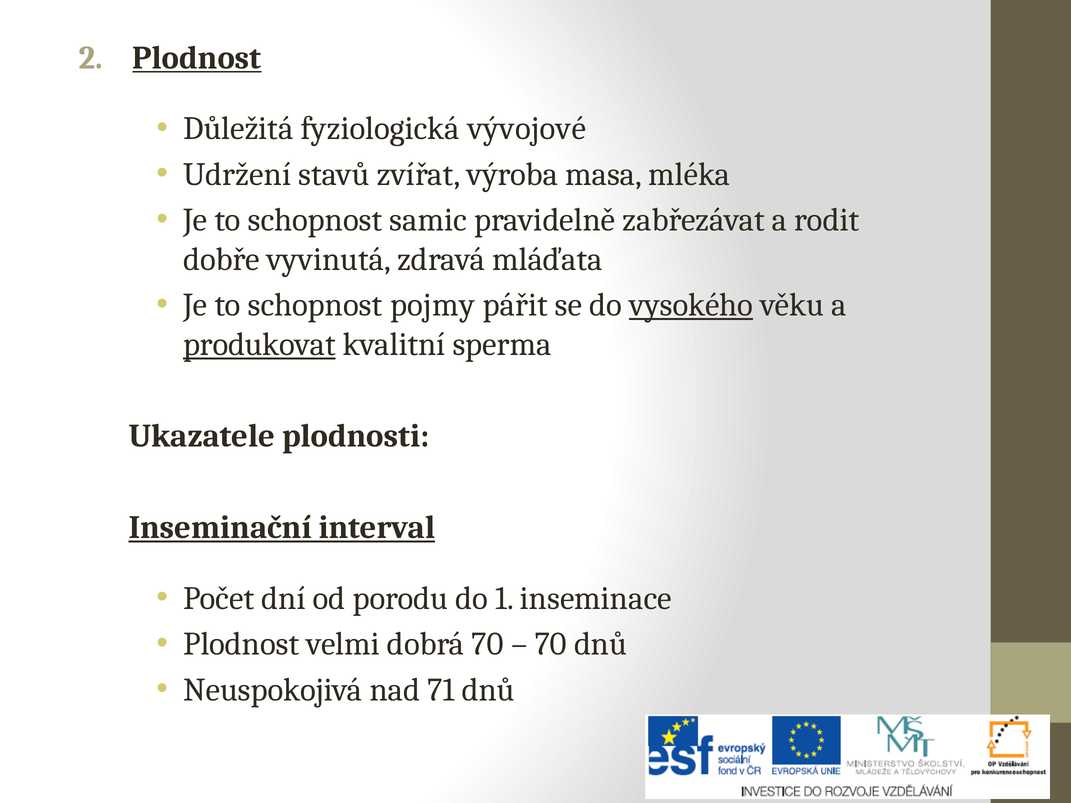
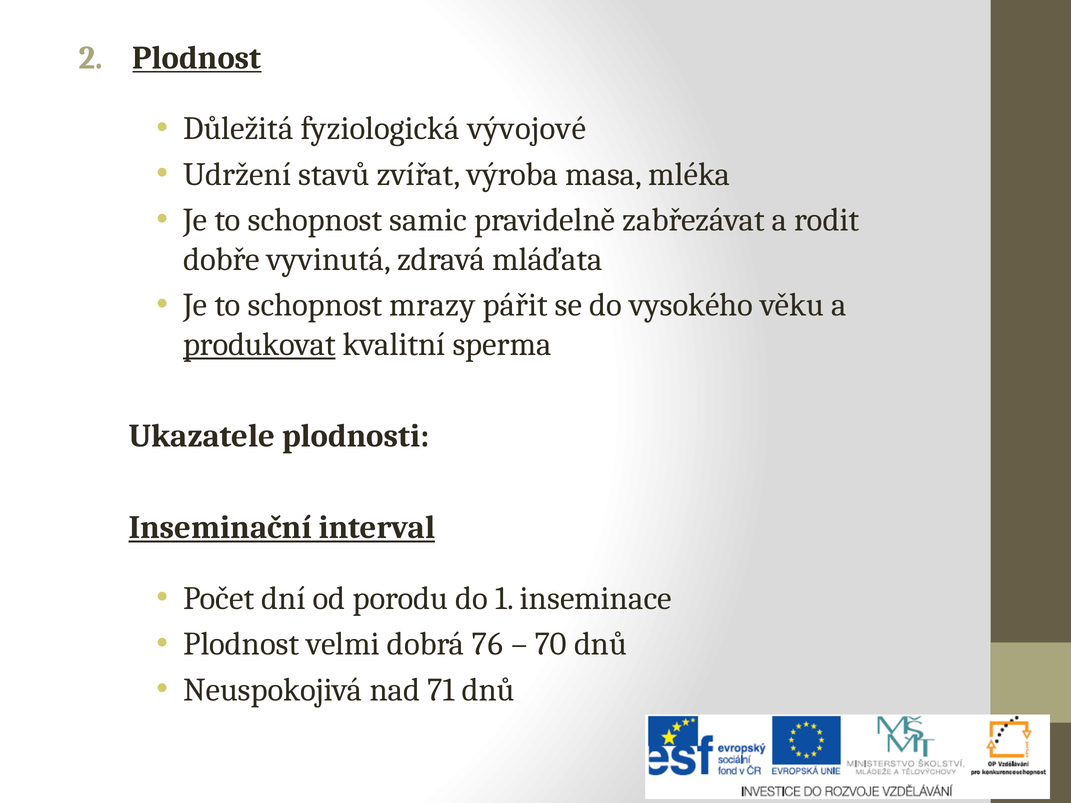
pojmy: pojmy -> mrazy (432, 305)
vysokého underline: present -> none (691, 305)
dobrá 70: 70 -> 76 (488, 644)
